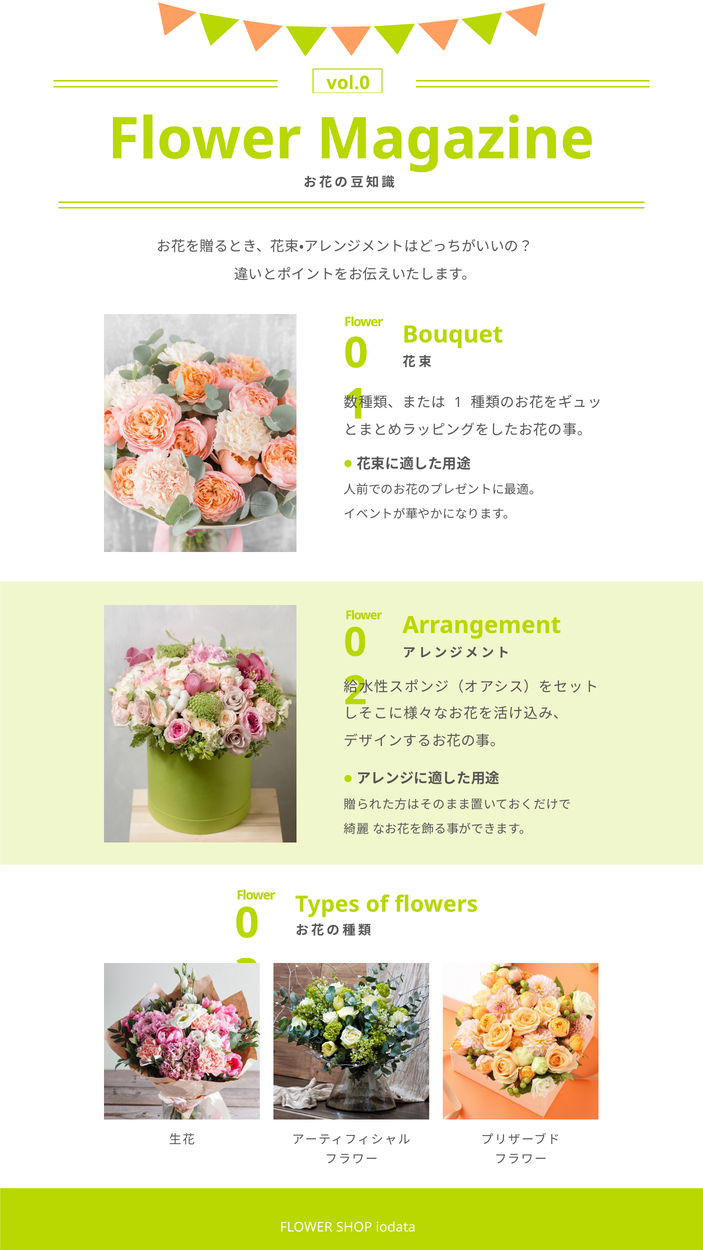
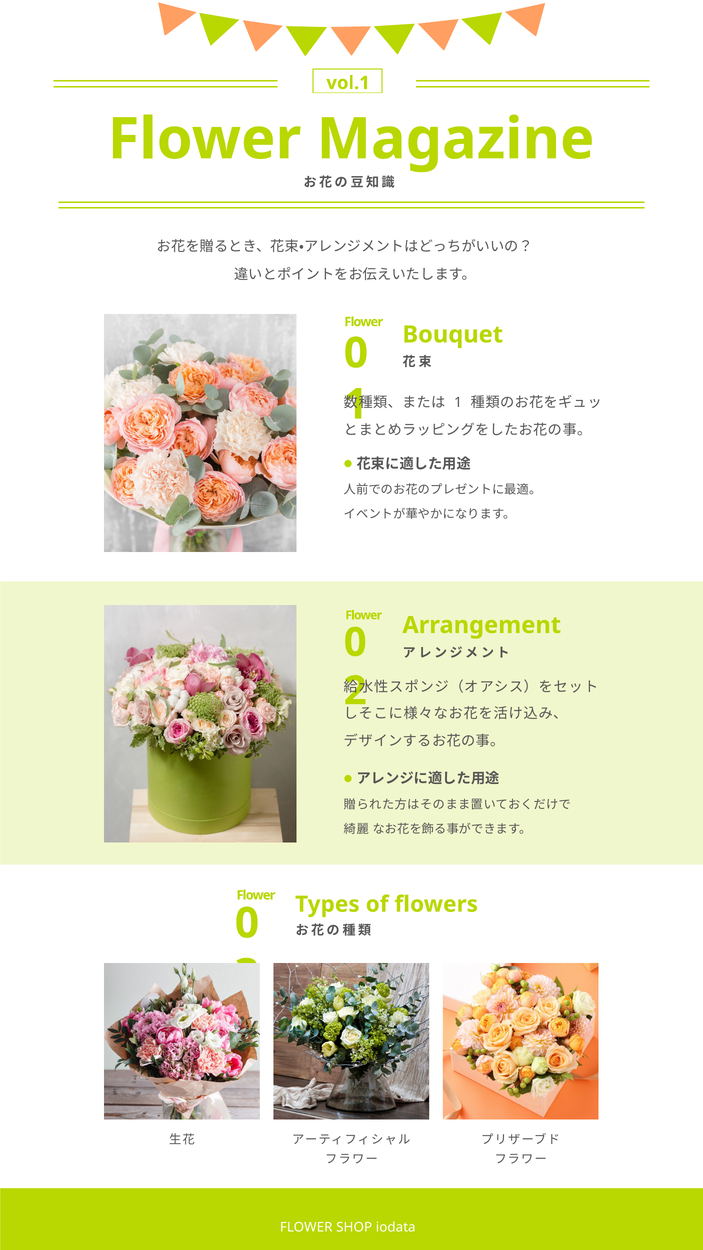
vol.0: vol.0 -> vol.1 (348, 83)
